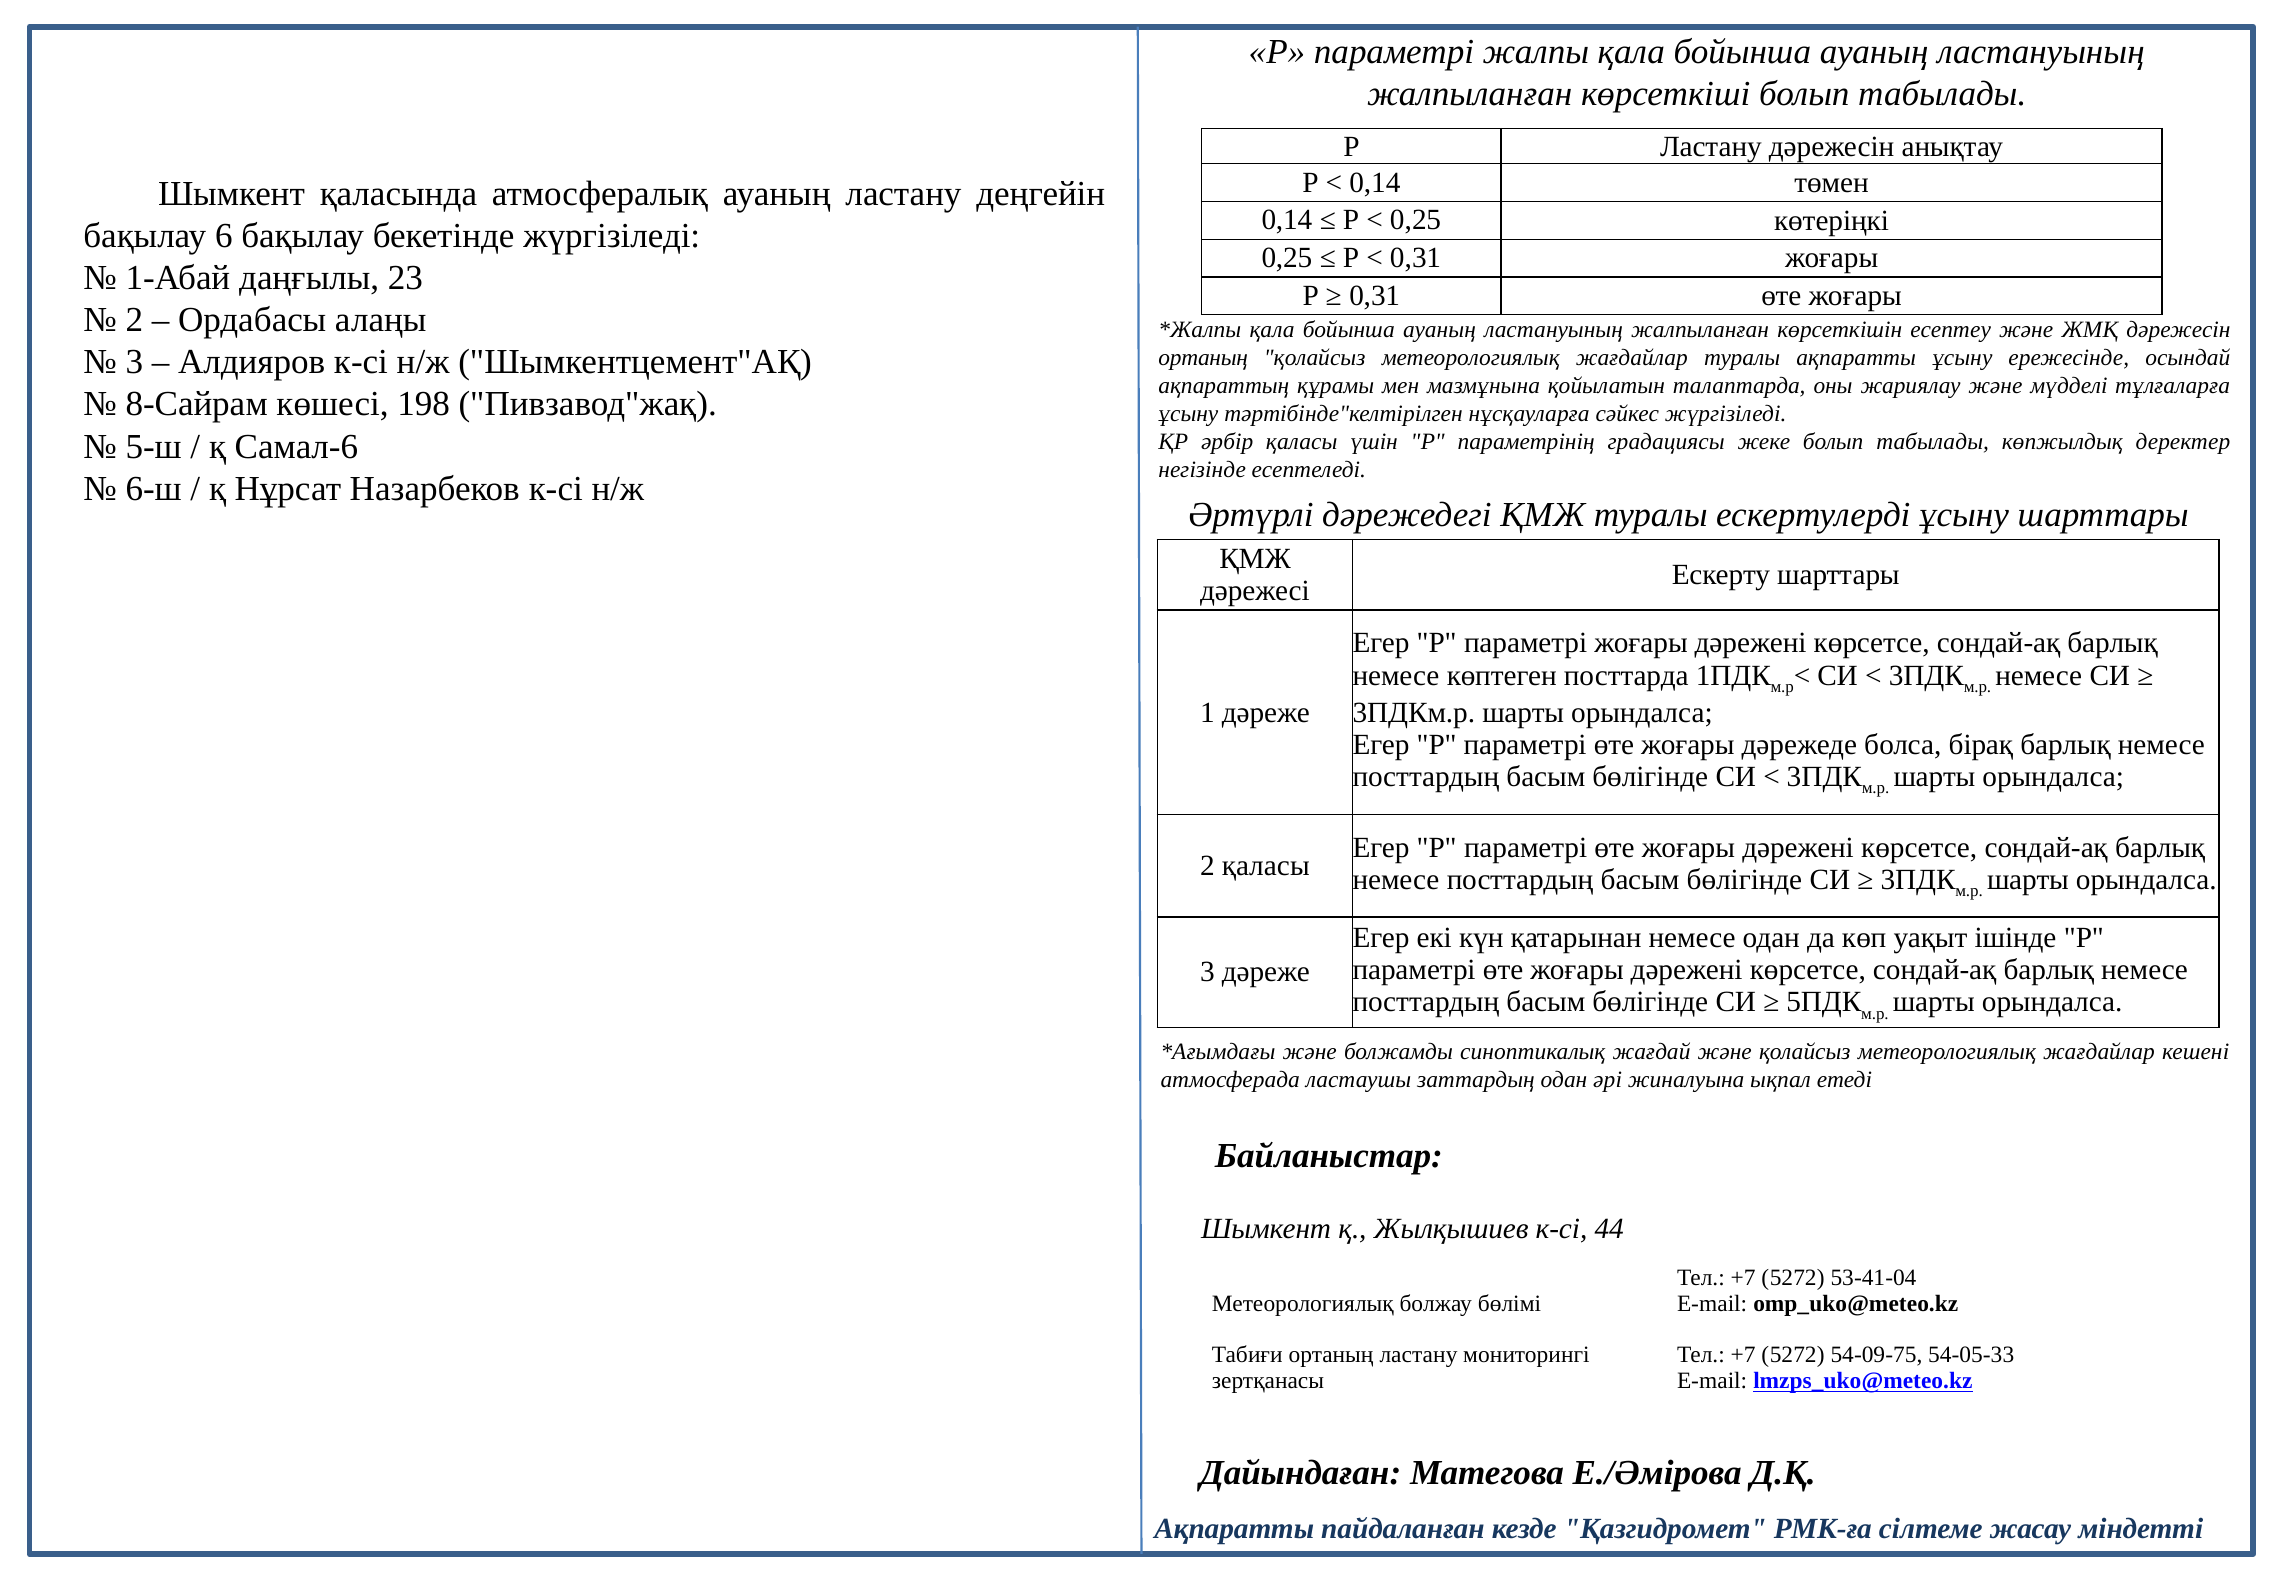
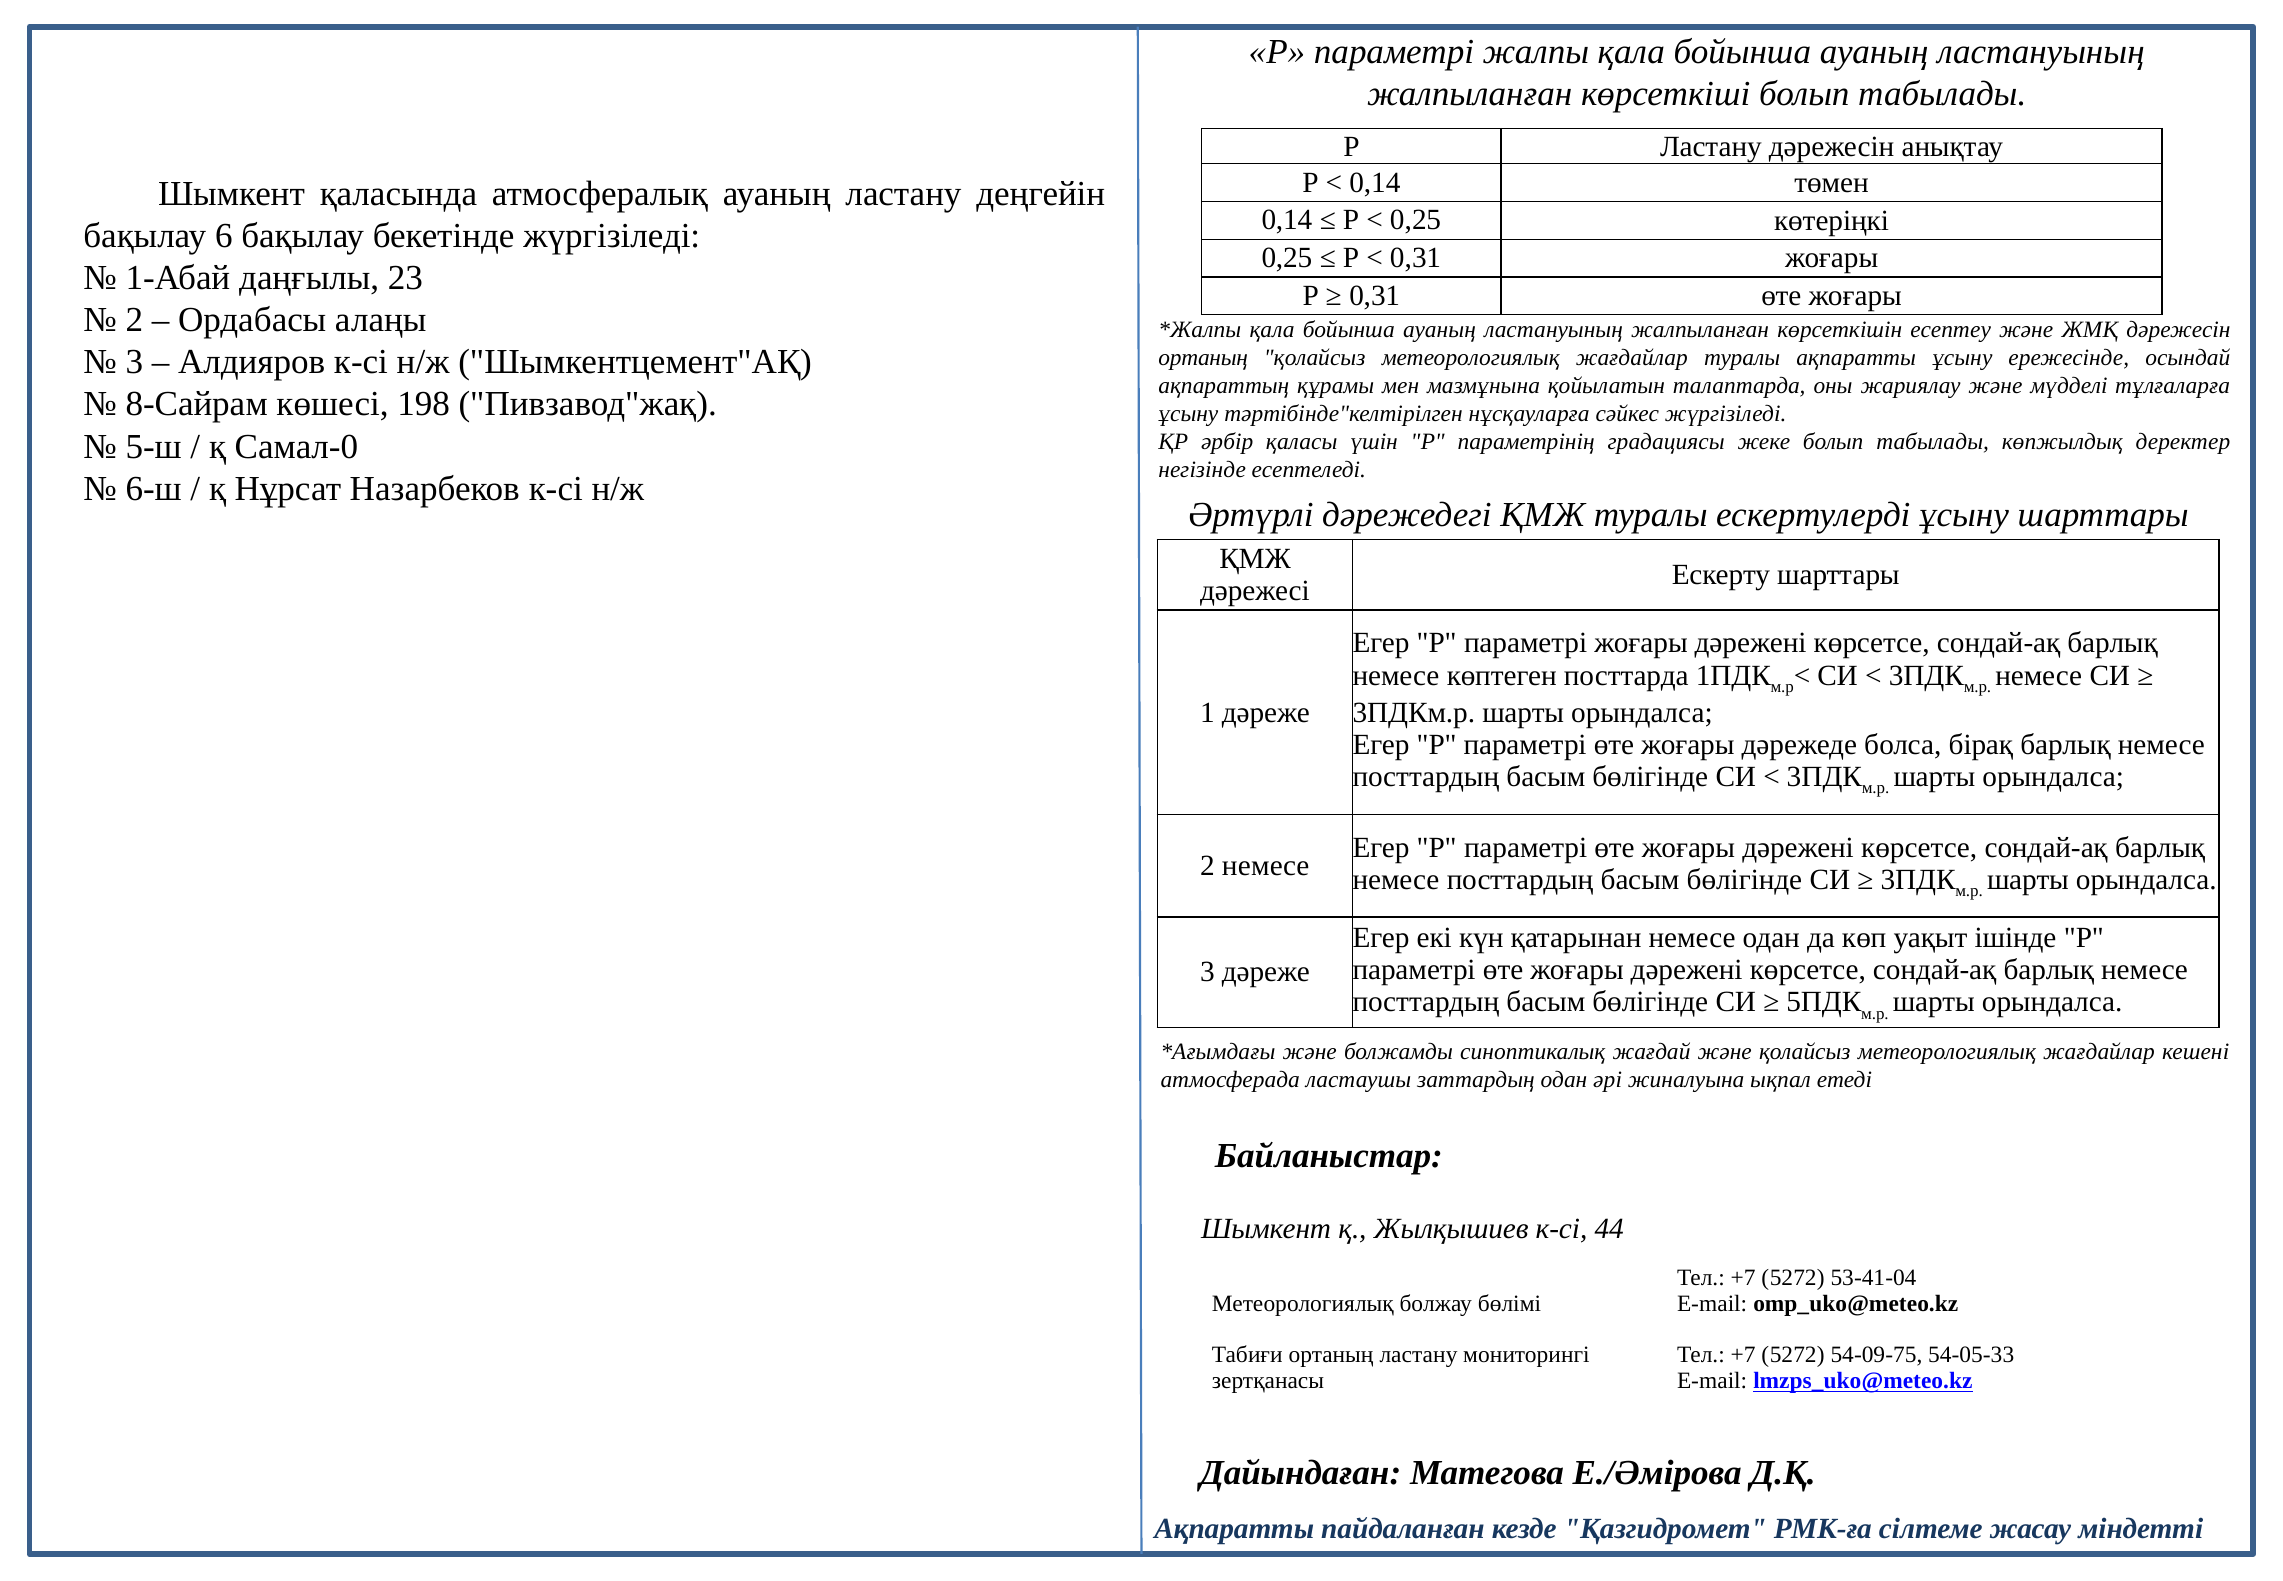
Самал-6: Самал-6 -> Самал-0 (296, 446)
2 қаласы: қаласы -> немесе (1266, 866)
